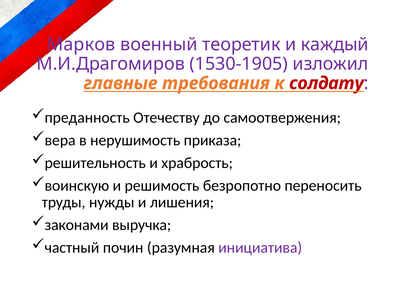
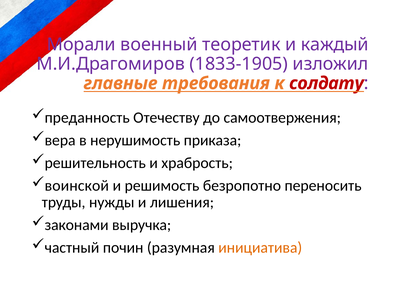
Марков: Марков -> Морали (81, 44)
1530-1905: 1530-1905 -> 1833-1905 (239, 64)
воинскую: воинскую -> воинской (77, 185)
инициатива colour: purple -> orange (260, 247)
